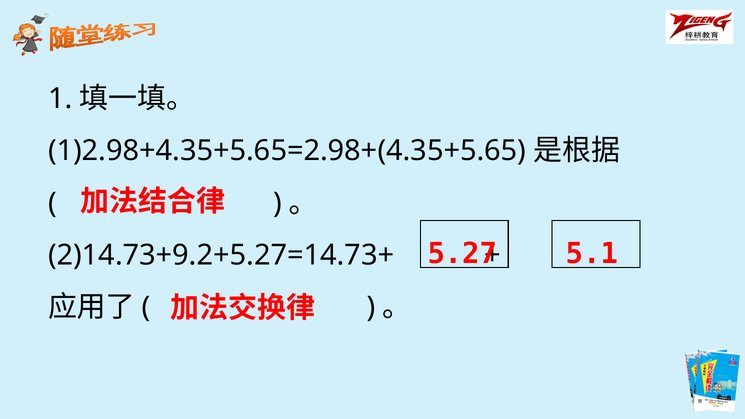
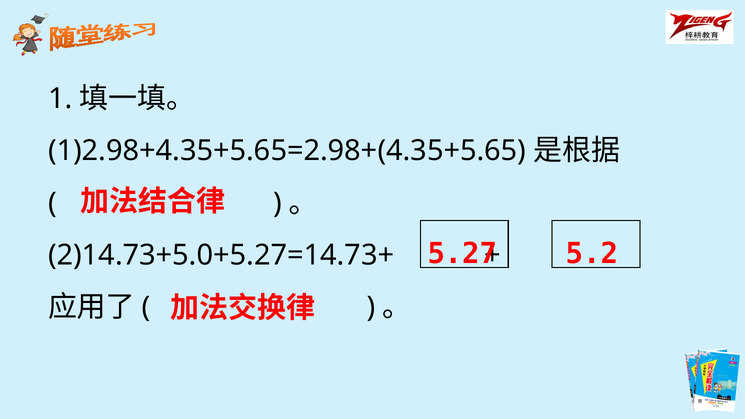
5.1: 5.1 -> 5.2 (592, 254)
2)14.73+9.2+5.27=14.73+: 2)14.73+9.2+5.27=14.73+ -> 2)14.73+5.0+5.27=14.73+ (221, 255)
